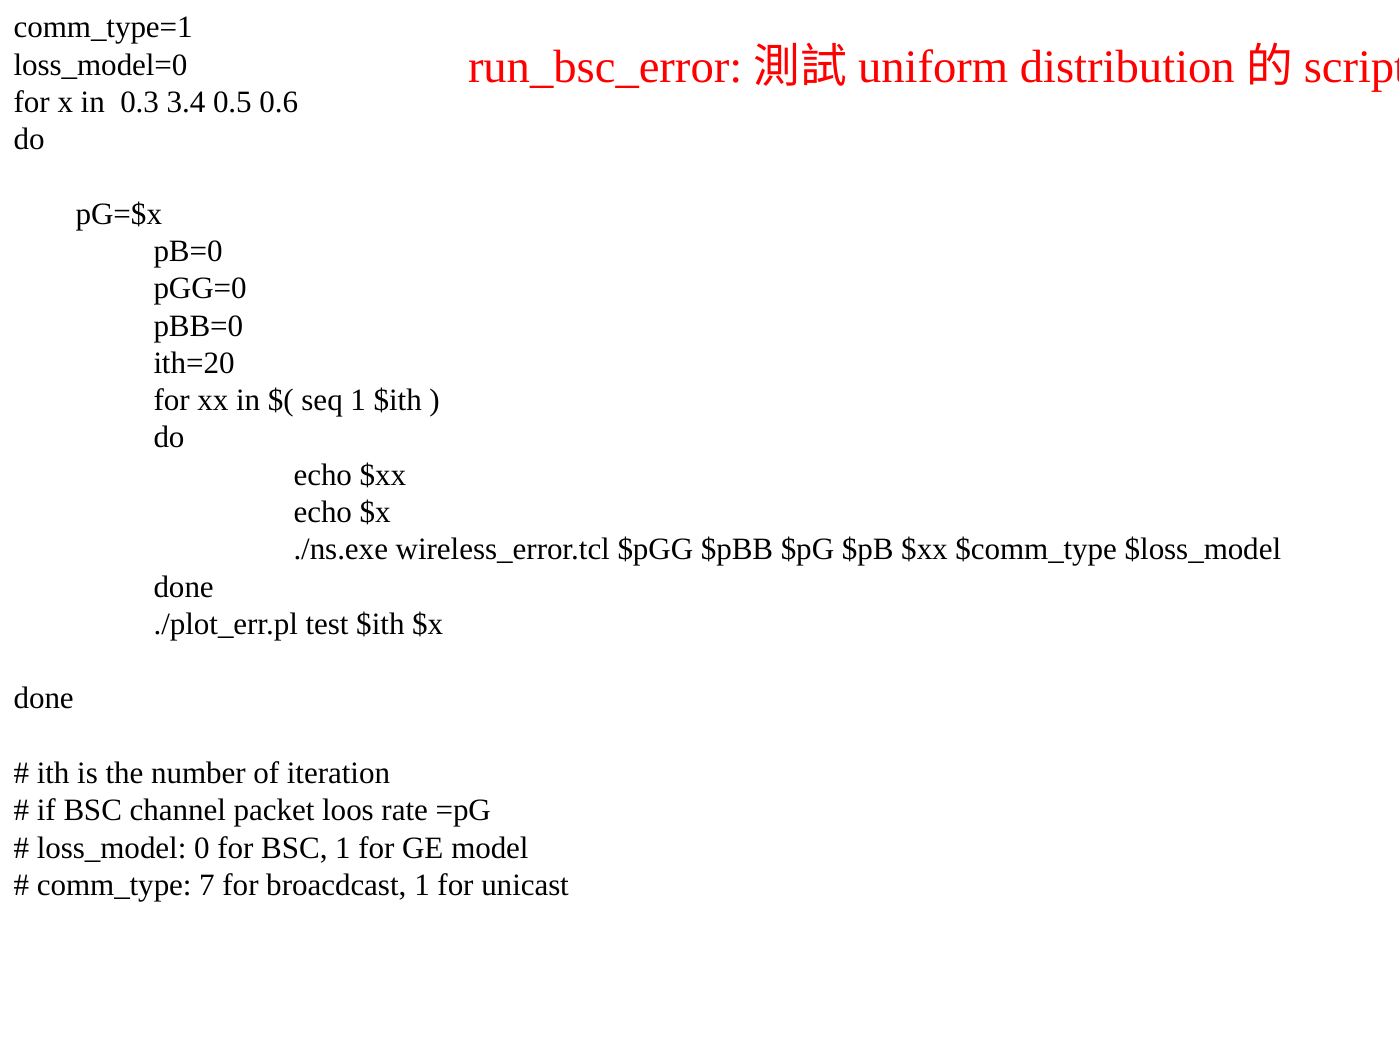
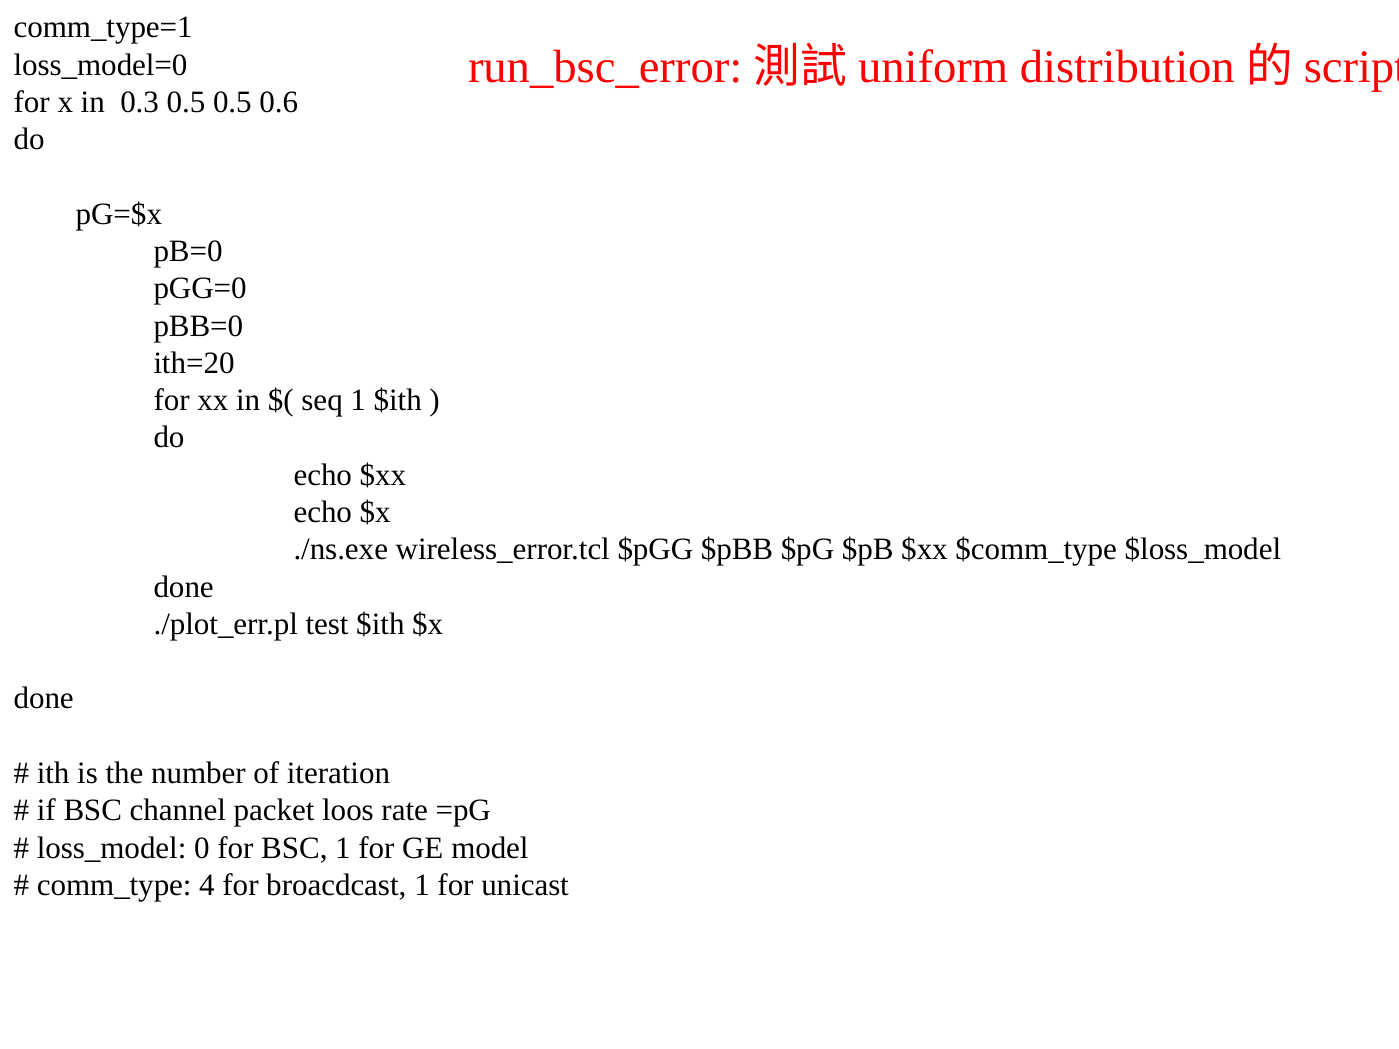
0.3 3.4: 3.4 -> 0.5 (186, 102)
7: 7 -> 4 (207, 885)
